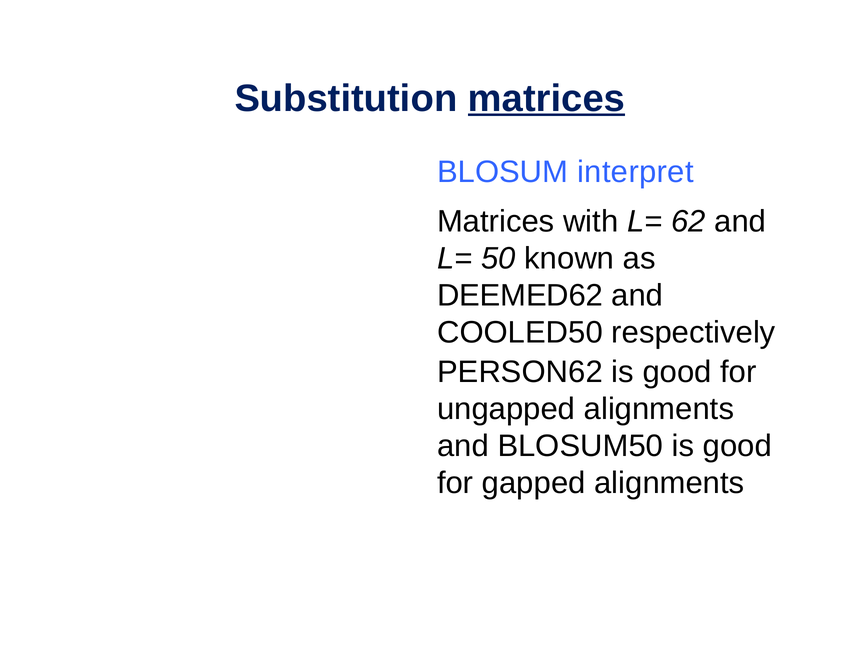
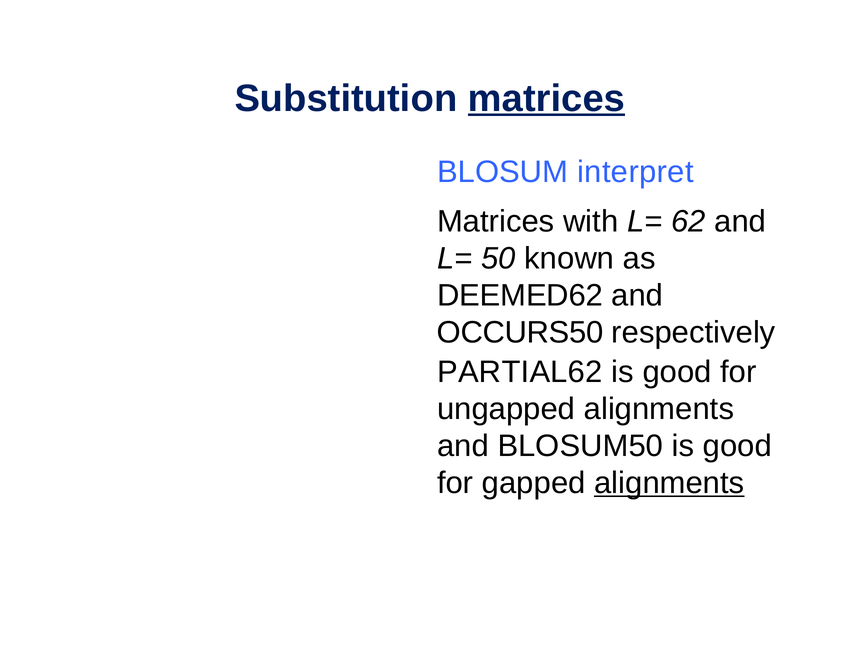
COOLED50: COOLED50 -> OCCURS50 (520, 333)
PERSON62: PERSON62 -> PARTIAL62 (520, 372)
alignments underline: none -> present (669, 483)
